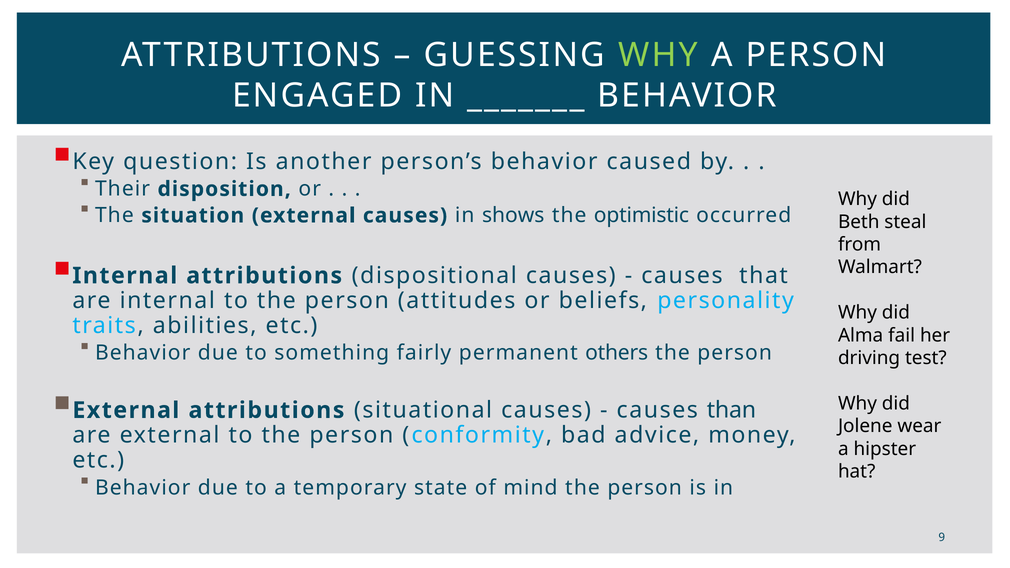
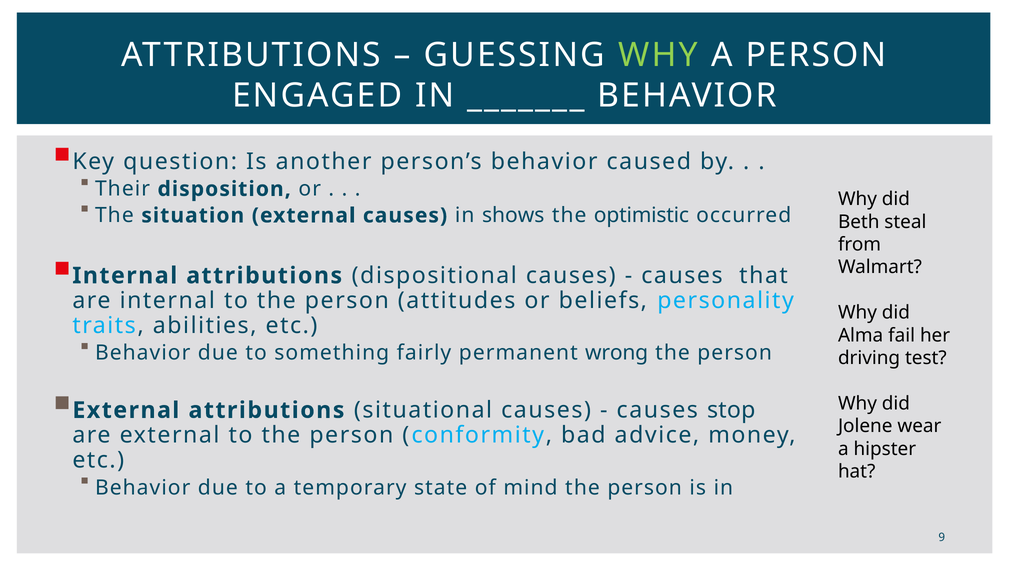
others: others -> wrong (617, 353)
than: than -> stop (731, 410)
